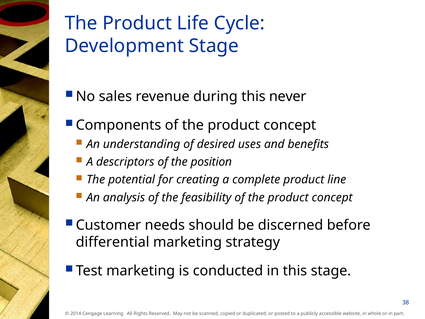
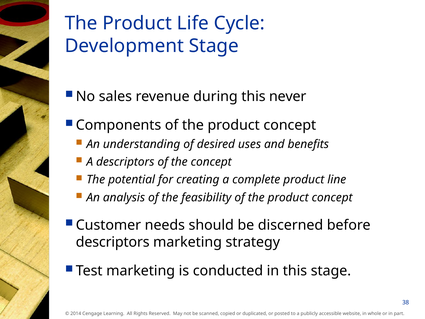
the position: position -> concept (211, 162)
differential: differential -> descriptors (113, 242)
